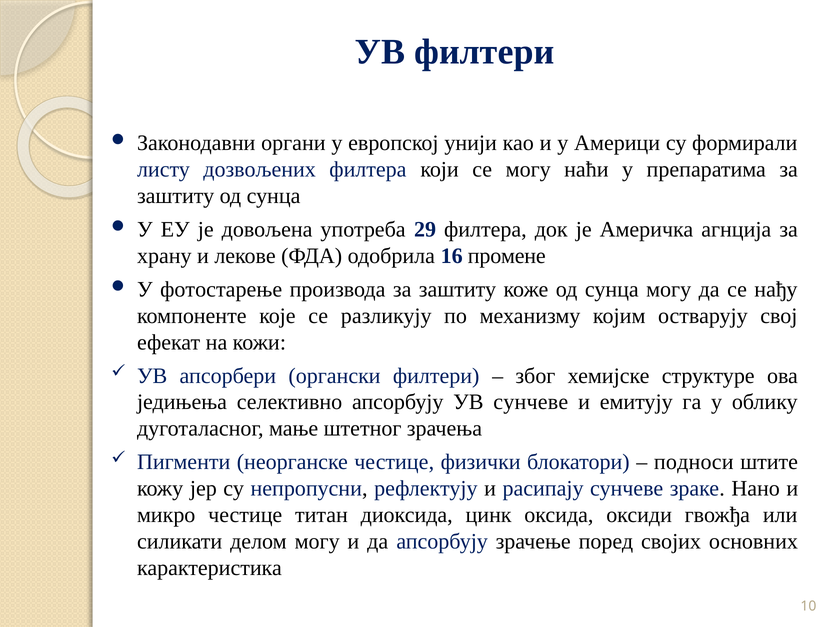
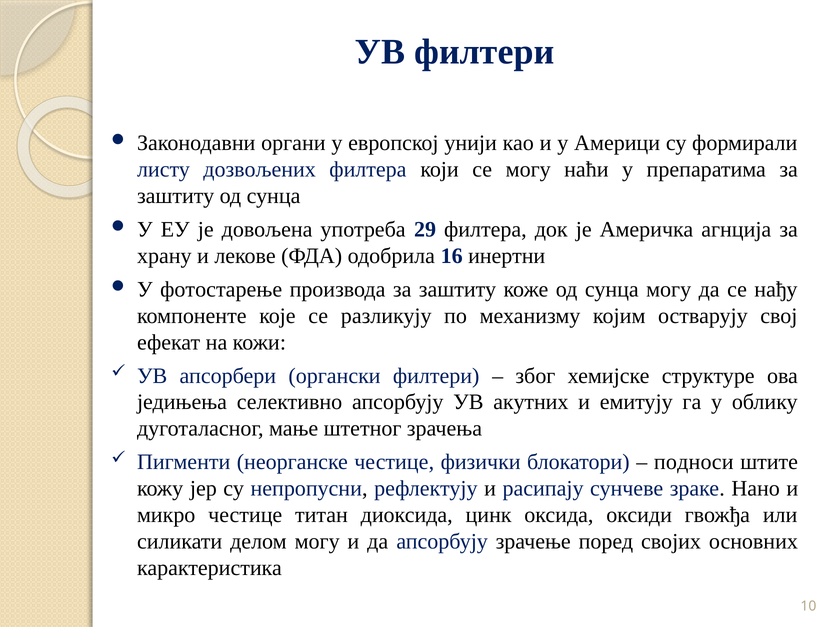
промене: промене -> инертни (507, 256)
УВ сунчеве: сунчеве -> акутних (531, 402)
